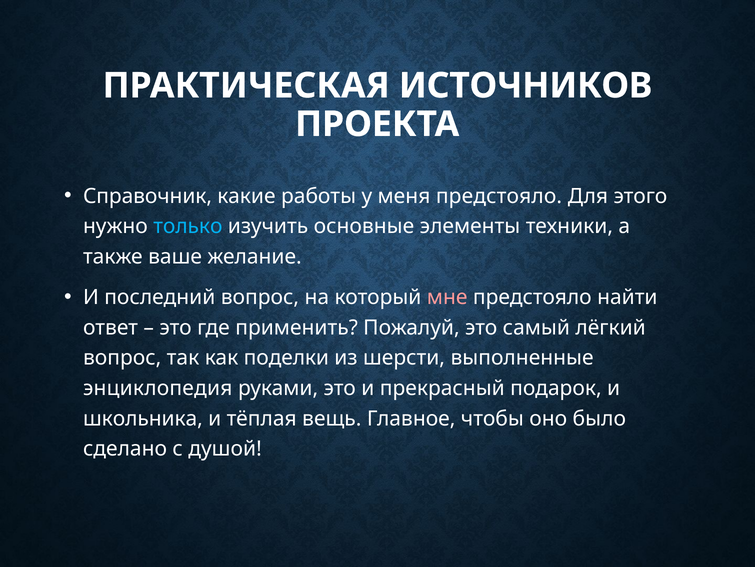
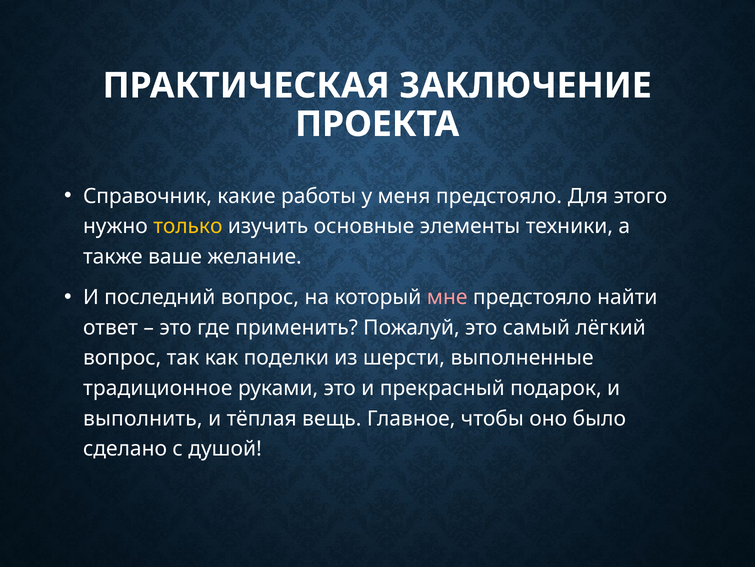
ИСТОЧНИКОВ: ИСТОЧНИКОВ -> ЗАКЛЮЧЕНИЕ (525, 86)
только colour: light blue -> yellow (188, 226)
энциклопедия: энциклопедия -> традиционное (158, 388)
школьника: школьника -> выполнить (143, 418)
